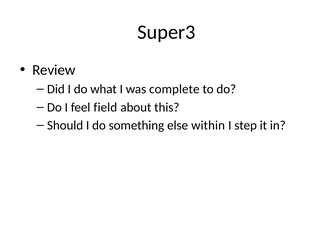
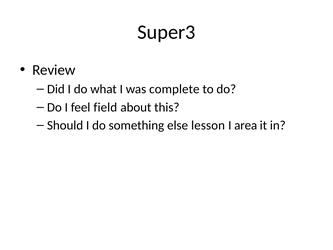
within: within -> lesson (208, 125)
step: step -> area (246, 125)
